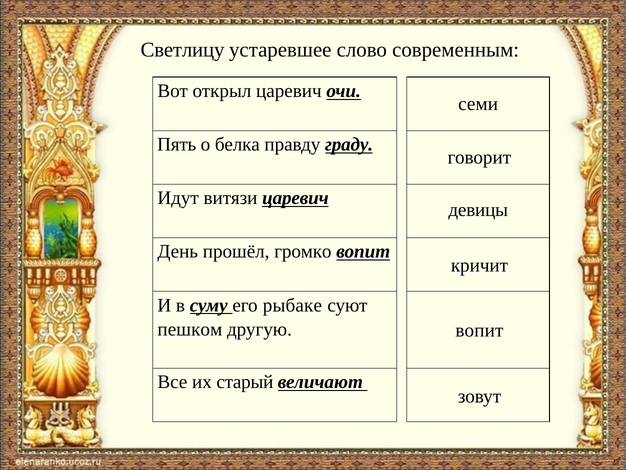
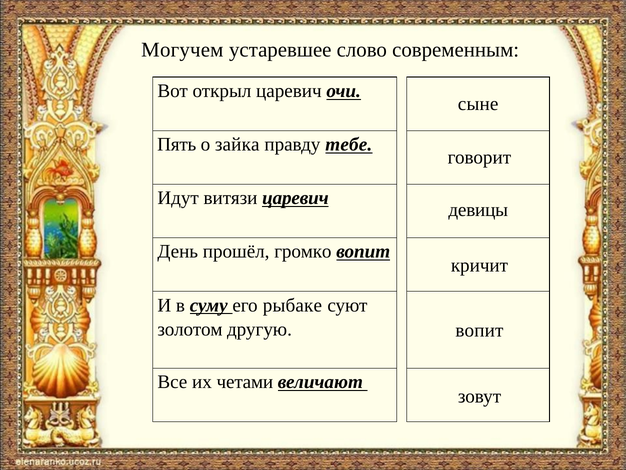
Светлицу: Светлицу -> Могучем (182, 50)
семи: семи -> сыне (478, 104)
белка: белка -> зайка (237, 144)
граду: граду -> тебе (349, 144)
пешком: пешком -> золотом (190, 329)
старый: старый -> четами (245, 382)
